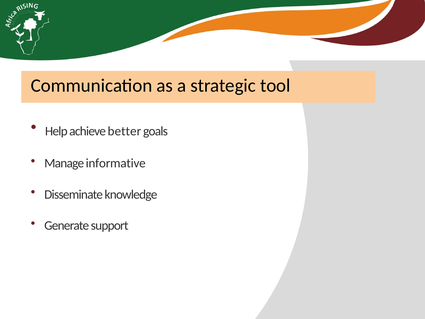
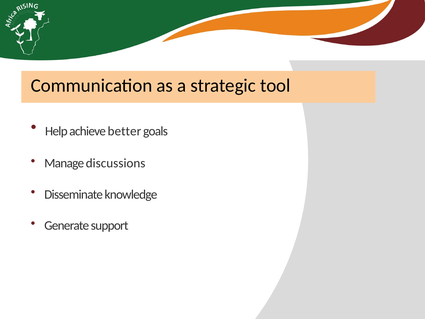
informative: informative -> discussions (116, 163)
